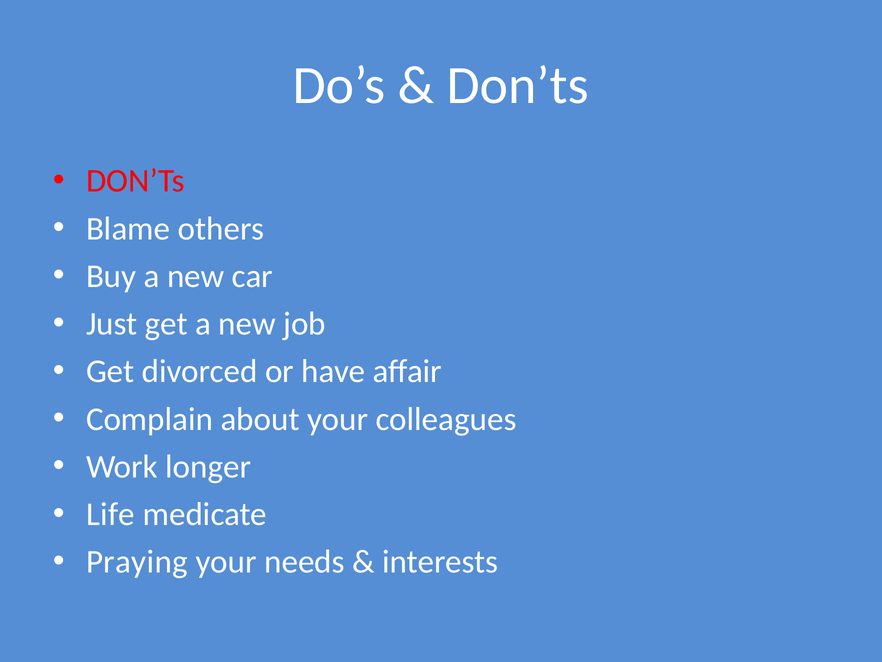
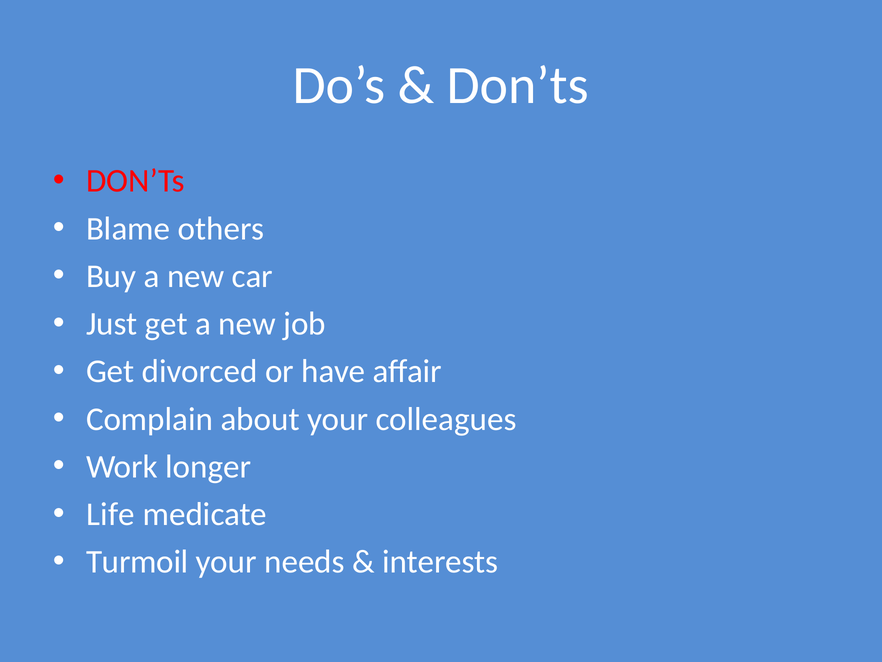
Praying: Praying -> Turmoil (137, 562)
